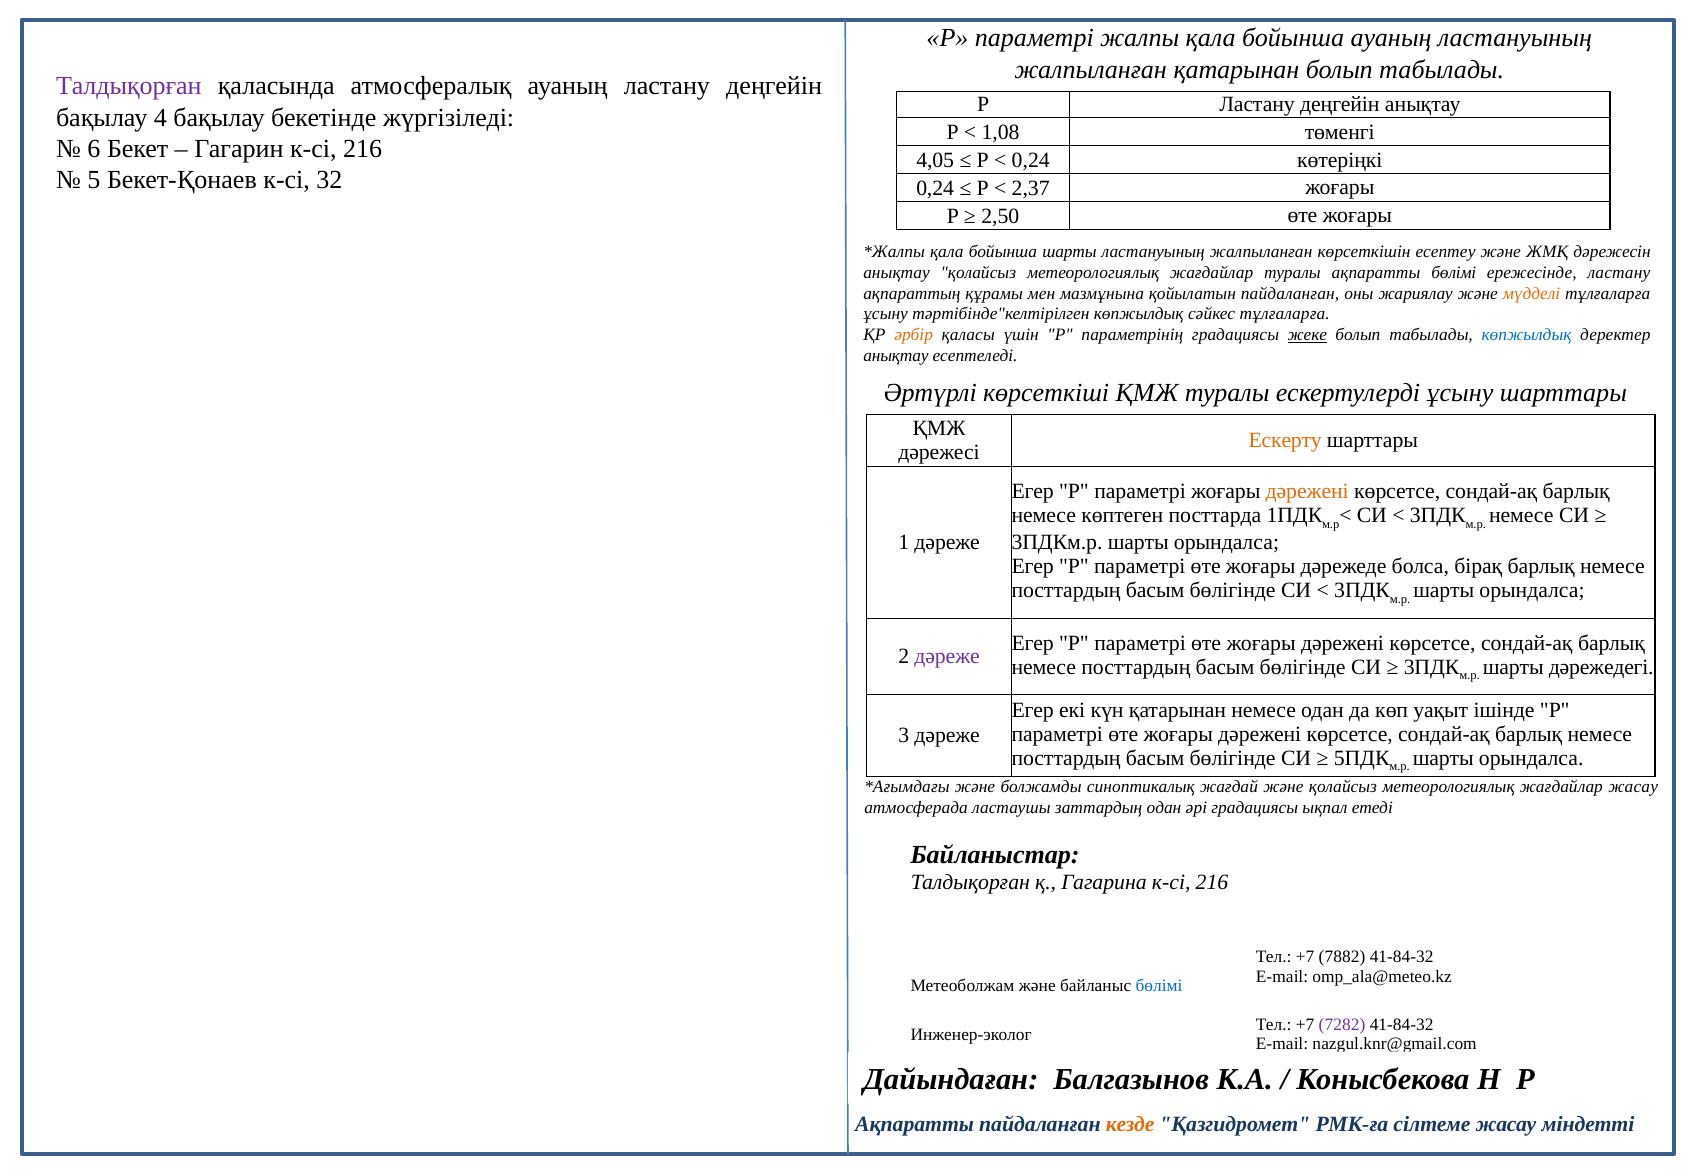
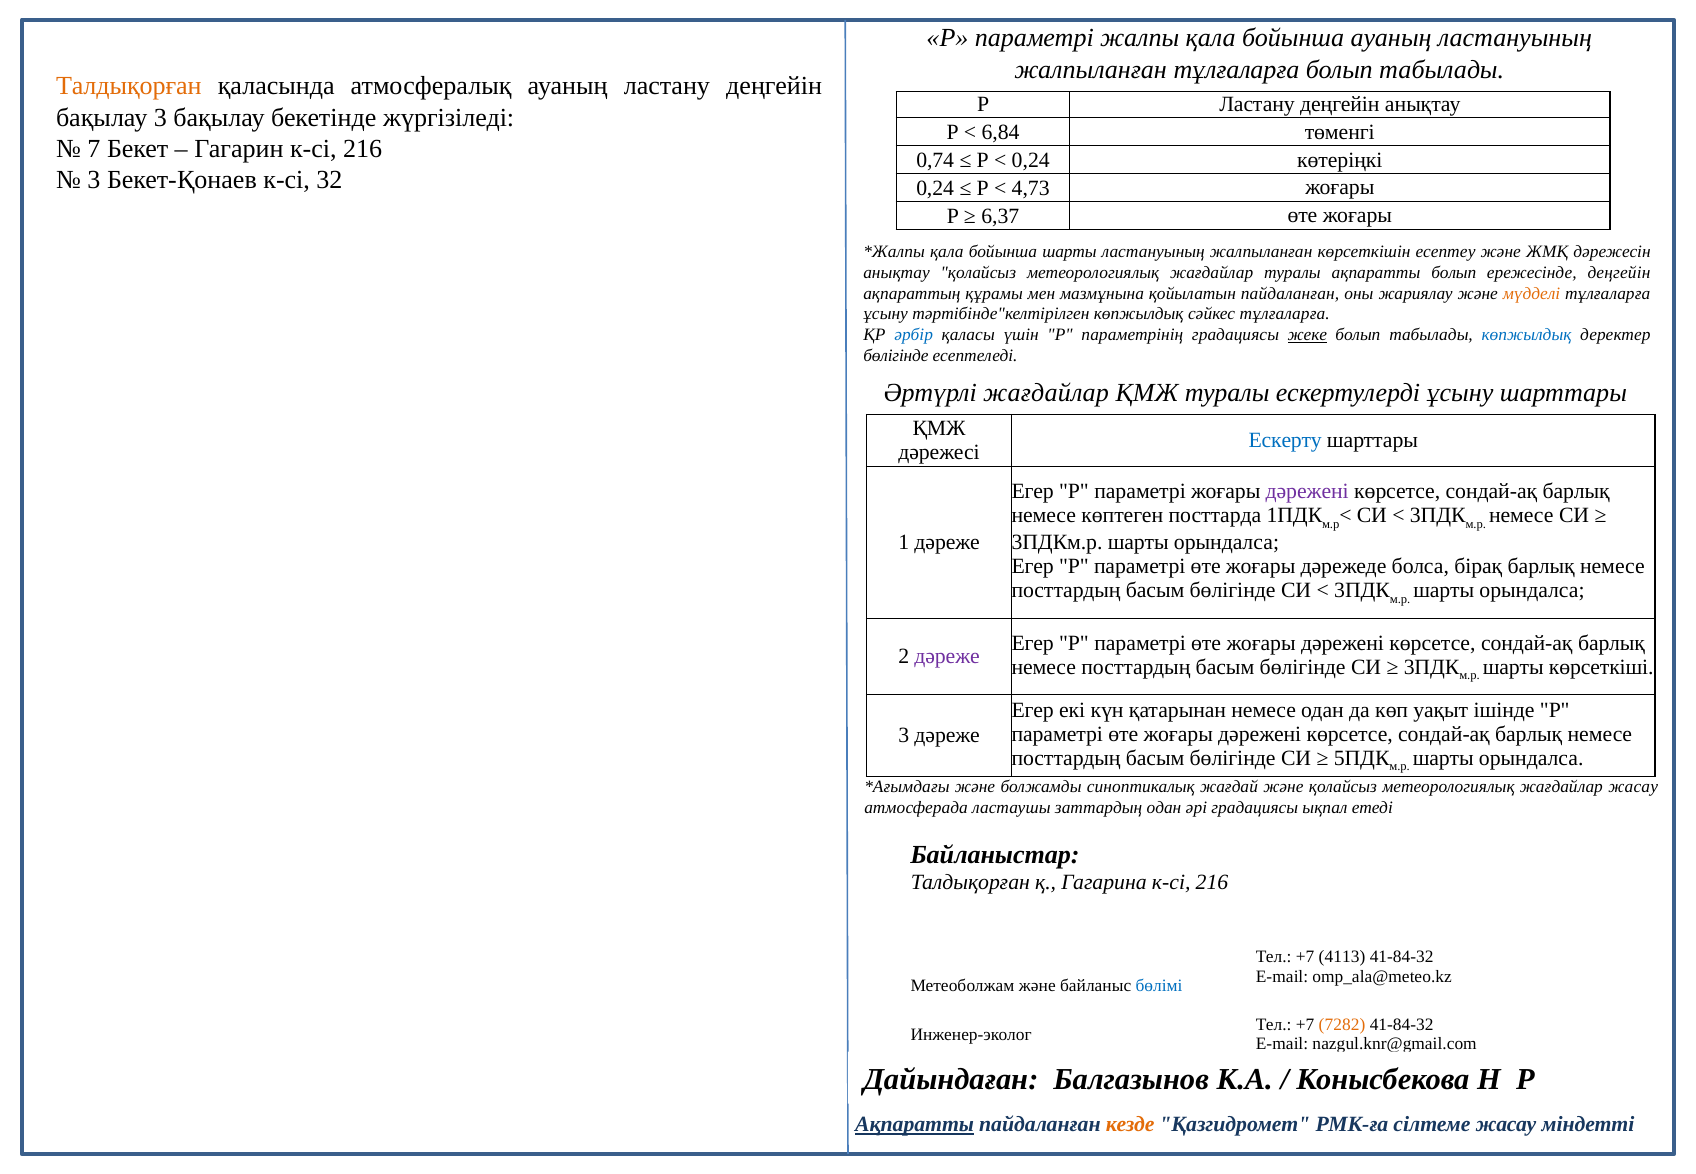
жалпыланған қатарынан: қатарынан -> тұлғаларға (1236, 70)
Талдықорған colour: purple -> orange (129, 86)
бақылау 4: 4 -> 3 (160, 118)
1,08: 1,08 -> 6,84 (1001, 133)
6: 6 -> 7 (94, 149)
4,05: 4,05 -> 0,74 (935, 161)
5: 5 -> 3 (94, 180)
2,37: 2,37 -> 4,73 (1031, 189)
2,50: 2,50 -> 6,37 (1000, 217)
ақпаратты бөлімі: бөлімі -> болып (1454, 272)
ережесінде ластану: ластану -> деңгейін (1619, 272)
әрбір colour: orange -> blue (914, 335)
анықтау: анықтау -> бөлігінде (896, 356)
Әртүрлі көрсеткіші: көрсеткіші -> жағдайлар (1046, 393)
Ескерту colour: orange -> blue (1285, 441)
дәрежені colour: orange -> purple (1307, 491)
дәрежедегі: дәрежедегі -> көрсеткіші (1601, 667)
7882: 7882 -> 4113 (1342, 957)
7282 colour: purple -> orange (1342, 1025)
Ақпаратты underline: none -> present (915, 1125)
